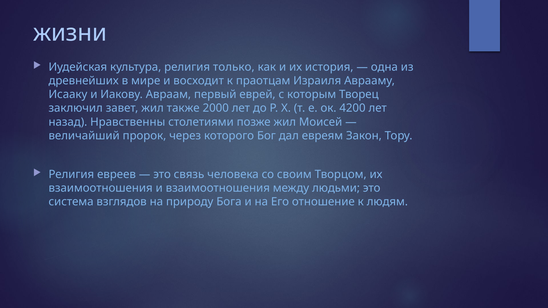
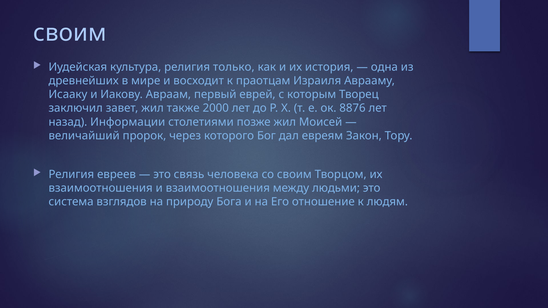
жизни: жизни -> своим (70, 33)
4200: 4200 -> 8876 (352, 108)
Нравственны: Нравственны -> Информации (128, 122)
